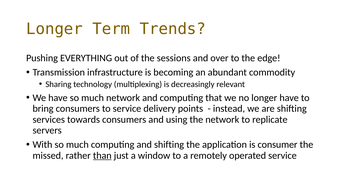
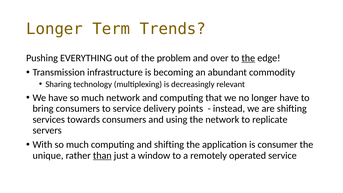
sessions: sessions -> problem (174, 58)
the underline: none -> present (248, 58)
missed: missed -> unique (48, 155)
